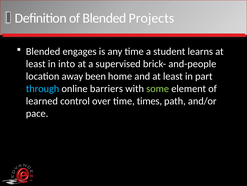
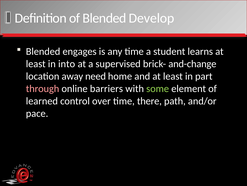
Projects: Projects -> Develop (152, 18)
and-people: and-people -> and-change (192, 64)
been: been -> need (96, 76)
through colour: light blue -> pink (43, 88)
times: times -> there (149, 101)
